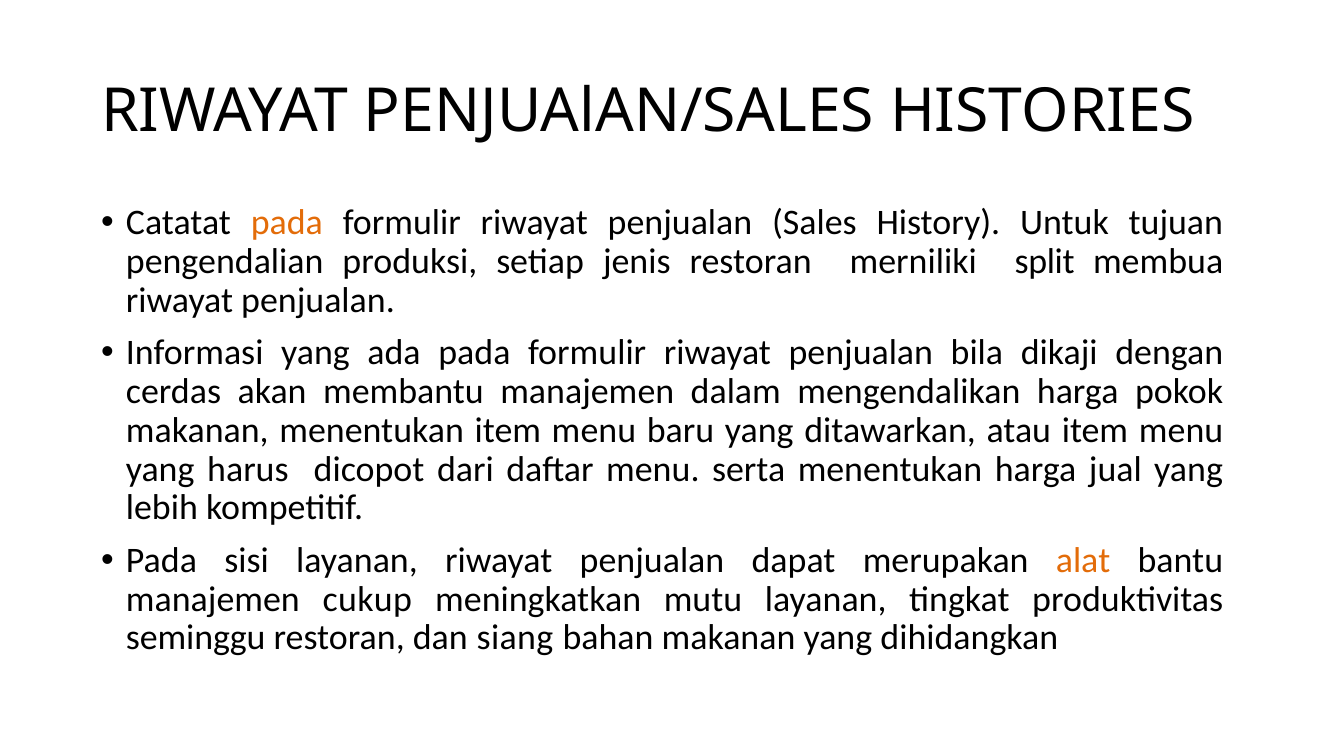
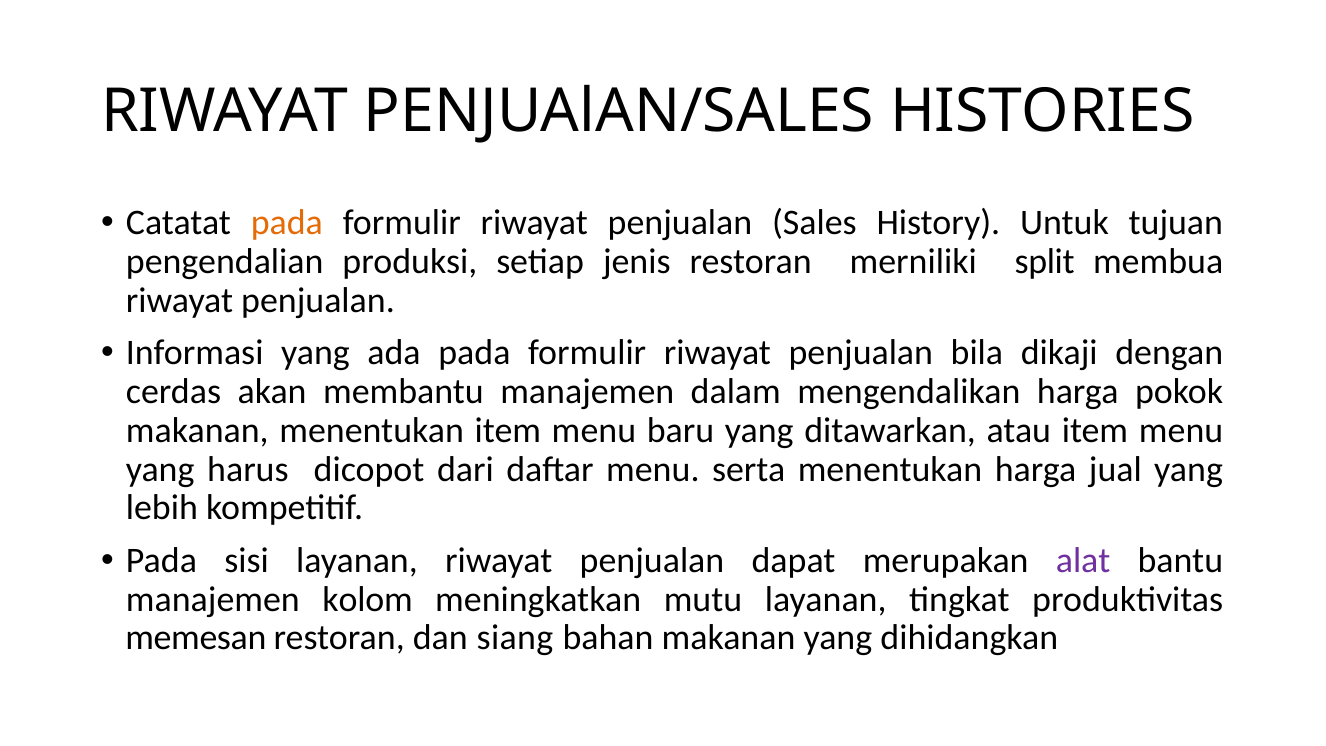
alat colour: orange -> purple (1083, 560)
cukup: cukup -> kolom (368, 599)
seminggu: seminggu -> memesan (196, 638)
